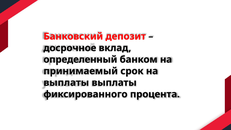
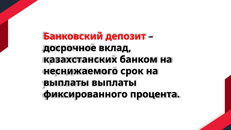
определенный: определенный -> казахстанских (80, 59)
принимаемый: принимаемый -> неснижаемого (81, 71)
